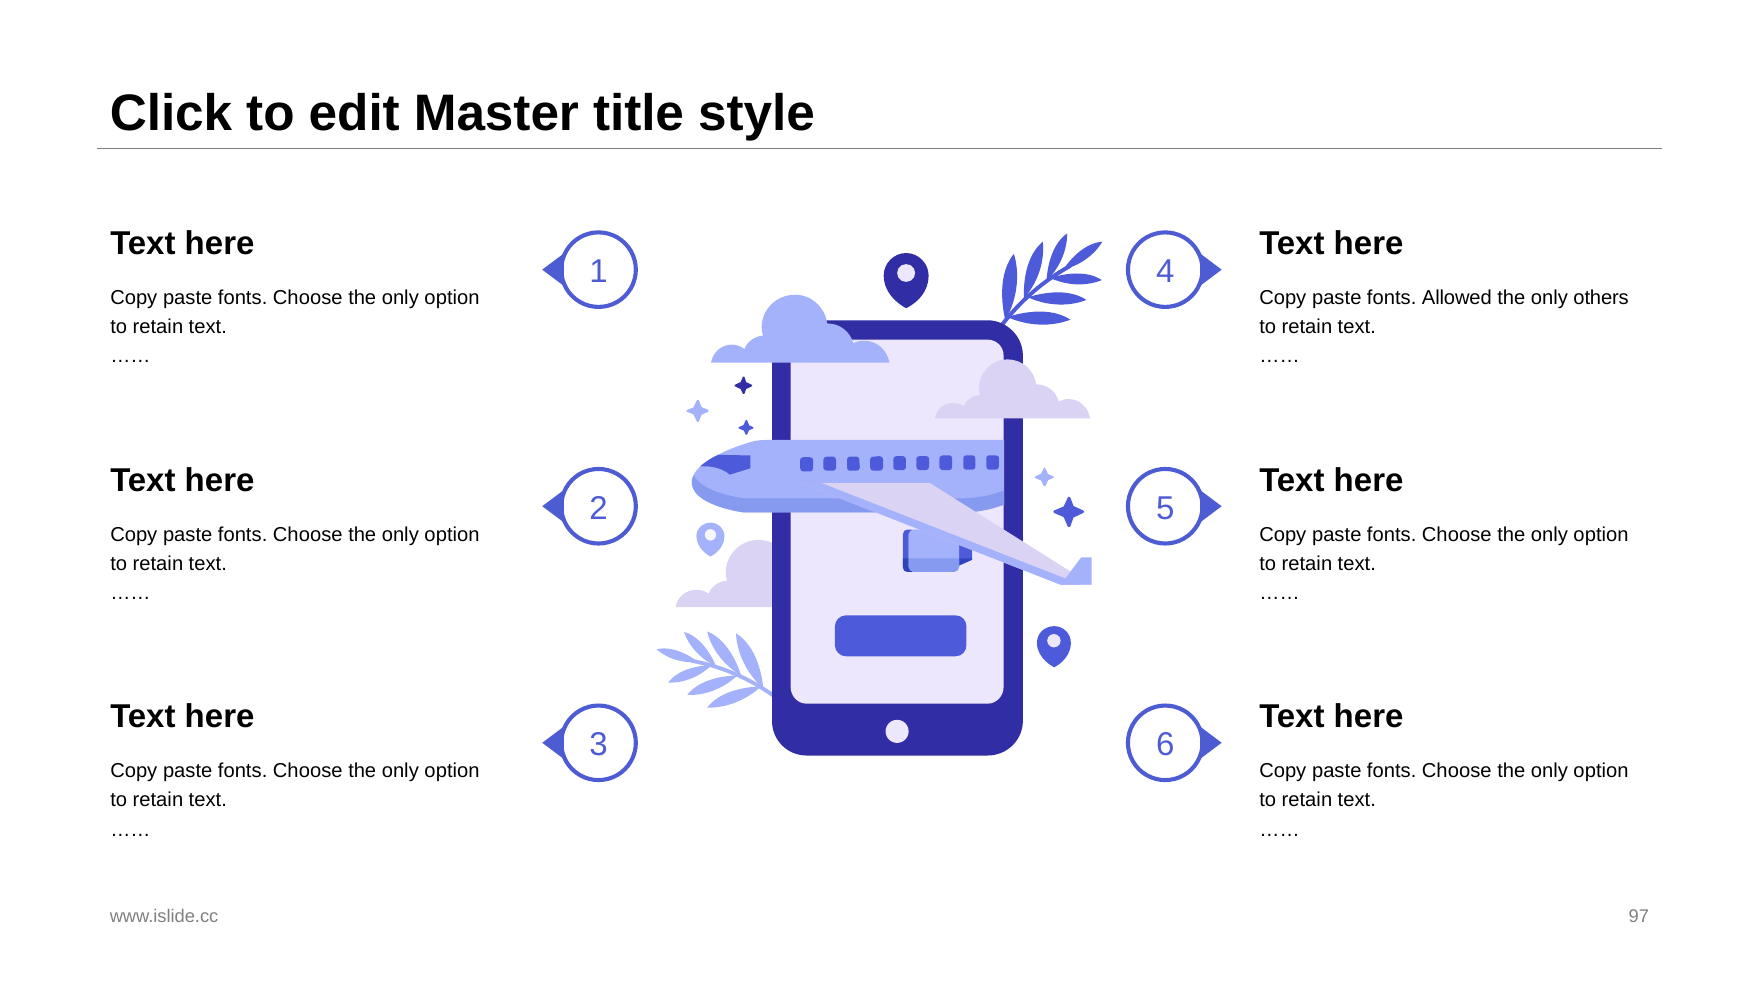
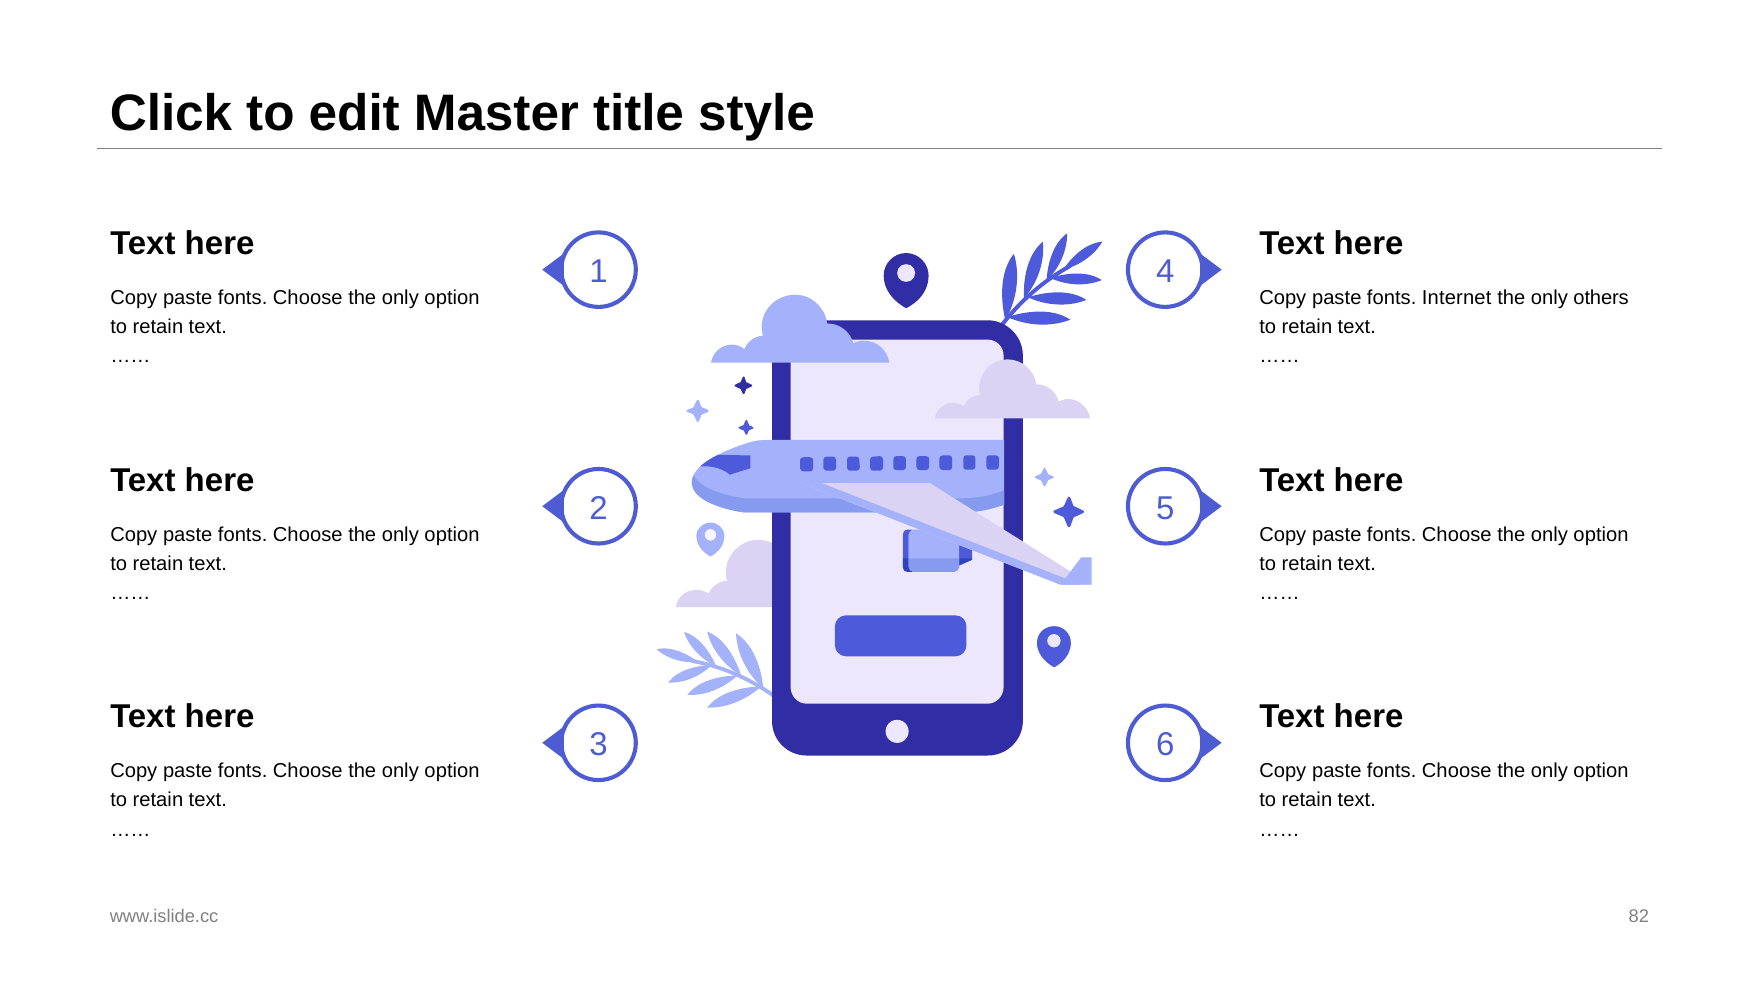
Allowed: Allowed -> Internet (1457, 298)
97: 97 -> 82 (1639, 916)
